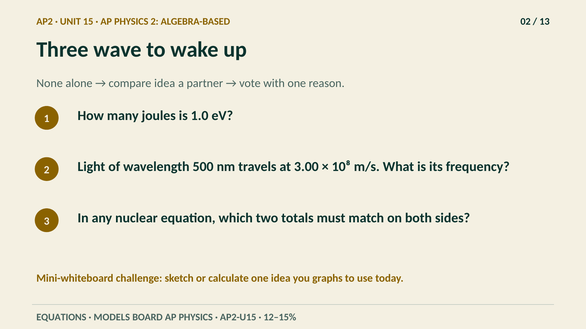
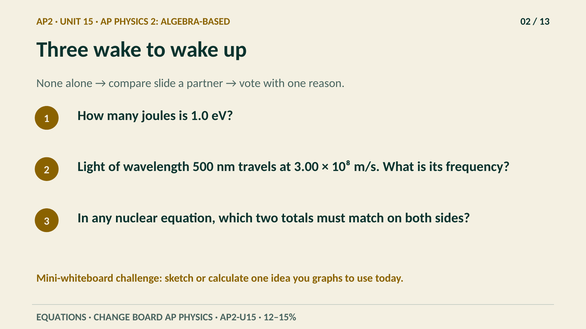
Three wave: wave -> wake (118, 50)
compare idea: idea -> slide (165, 83)
MODELS: MODELS -> CHANGE (112, 318)
